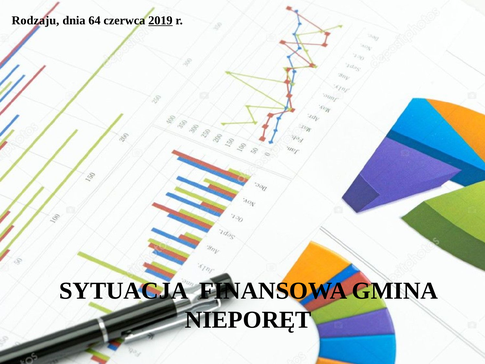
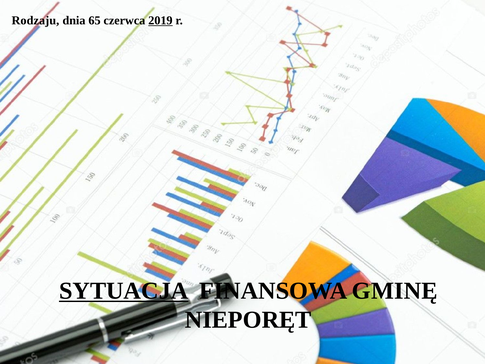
64: 64 -> 65 (95, 21)
SYTUACJA underline: none -> present (124, 291)
GMINA: GMINA -> GMINĘ (395, 291)
